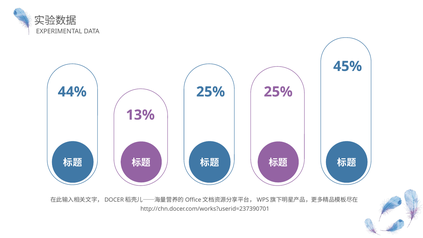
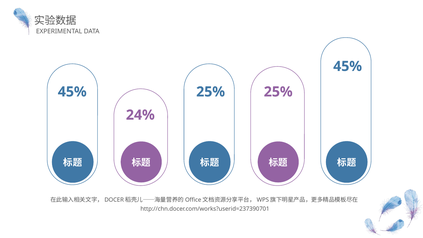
44%: 44% -> 45% (72, 92)
13%: 13% -> 24% (140, 115)
